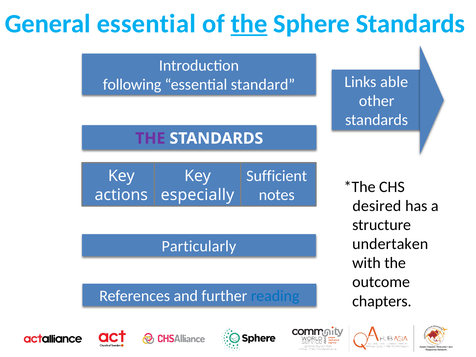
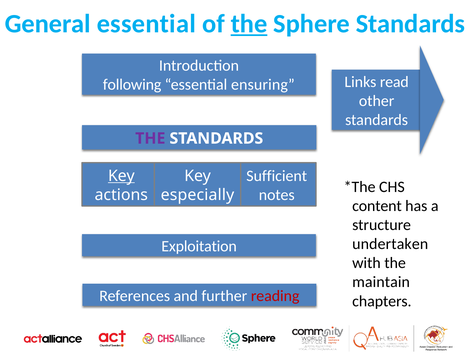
able: able -> read (394, 82)
standard: standard -> ensuring (263, 85)
Key underline: none -> present (121, 176)
desired: desired -> content (377, 206)
Particularly: Particularly -> Exploitation (199, 246)
outcome: outcome -> maintain (381, 282)
reading colour: blue -> red (275, 296)
